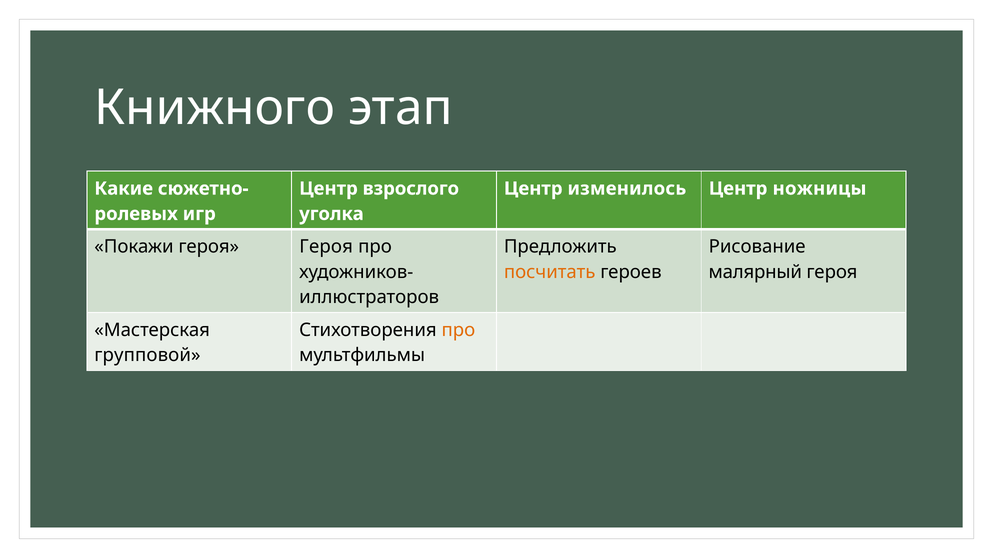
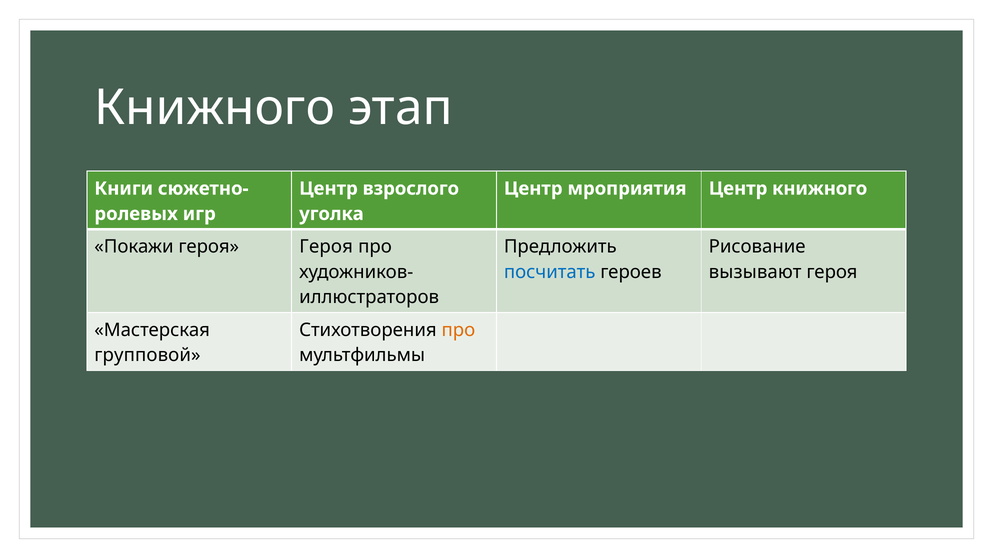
Какие: Какие -> Книги (124, 189)
изменилось: изменилось -> мроприятия (627, 189)
Центр ножницы: ножницы -> книжного (820, 189)
посчитать colour: orange -> blue (550, 272)
малярный: малярный -> вызывают (755, 272)
